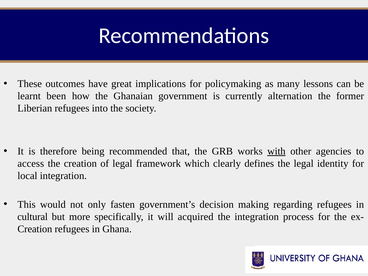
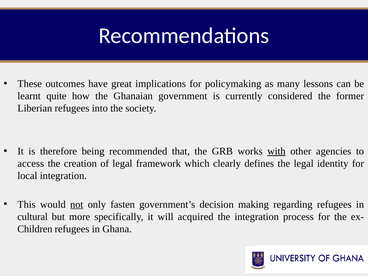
been: been -> quite (56, 96)
alternation: alternation -> considered (290, 96)
not underline: none -> present (77, 204)
Creation: Creation -> Children (35, 229)
